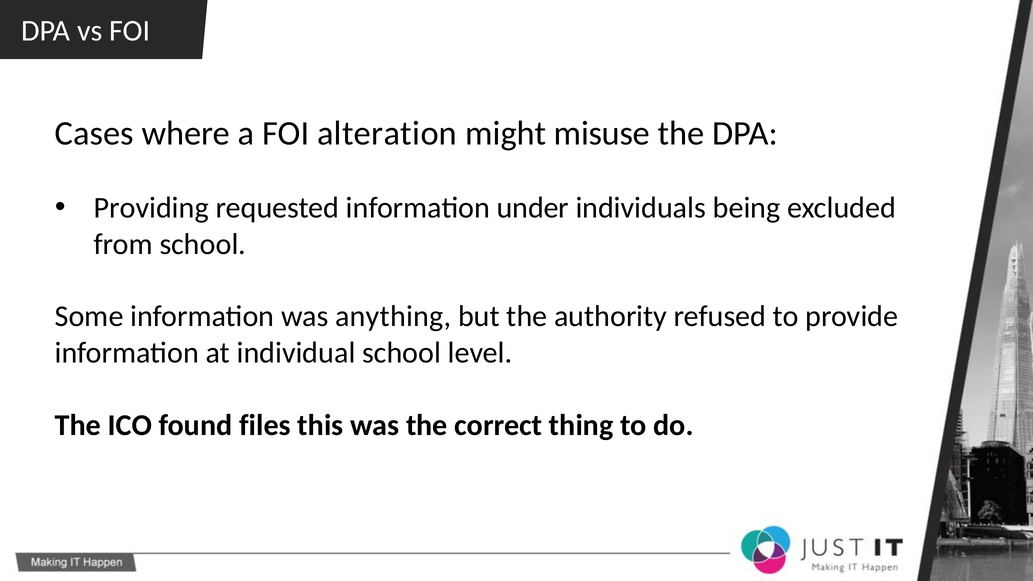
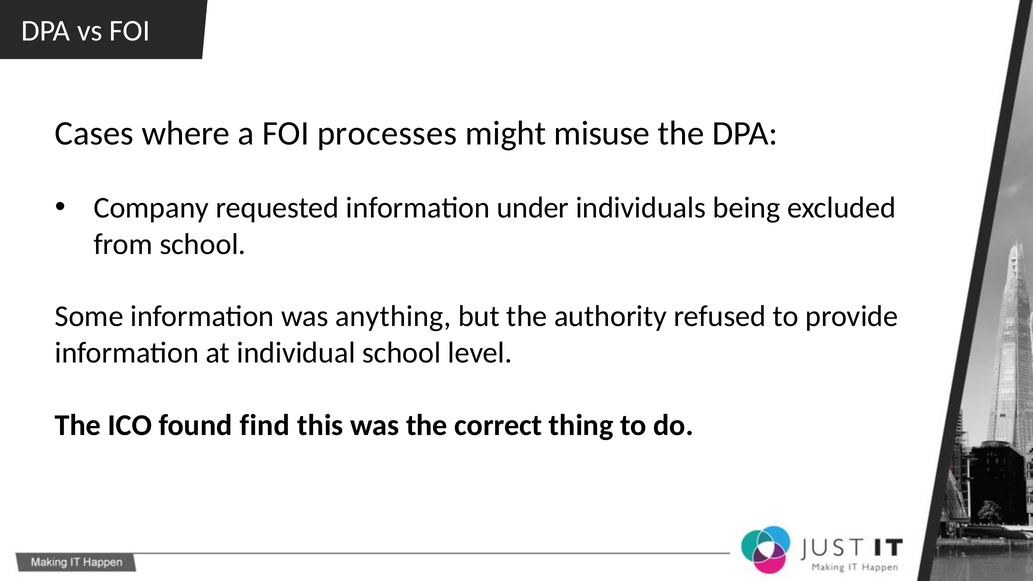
alteration: alteration -> processes (387, 133)
Providing: Providing -> Company (151, 208)
files: files -> find (265, 425)
